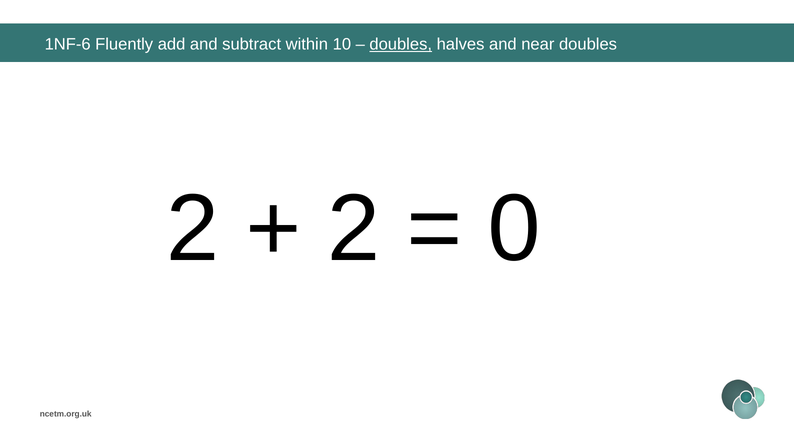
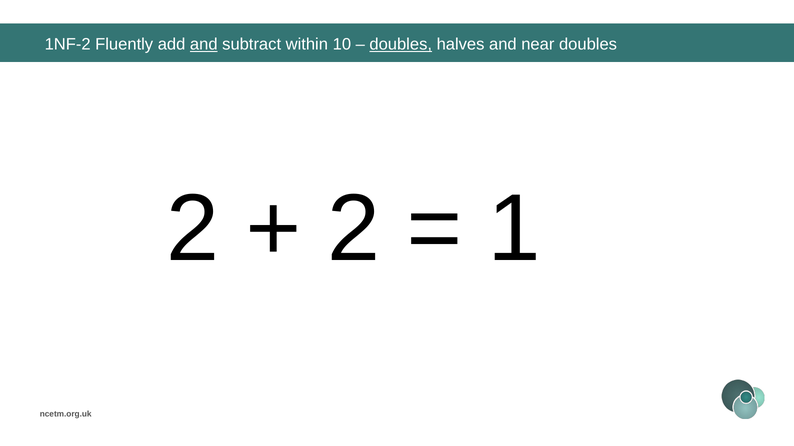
1NF-6: 1NF-6 -> 1NF-2 (68, 44)
and underline: none -> present (204, 44)
0: 0 -> 1 (514, 229)
